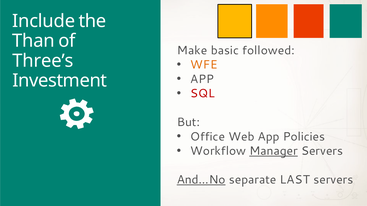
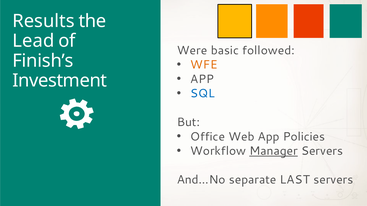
Include: Include -> Results (44, 21)
Than: Than -> Lead (33, 41)
Make: Make -> Were (192, 51)
Three’s: Three’s -> Finish’s (43, 61)
SQL colour: red -> blue (203, 94)
And…No underline: present -> none (201, 180)
